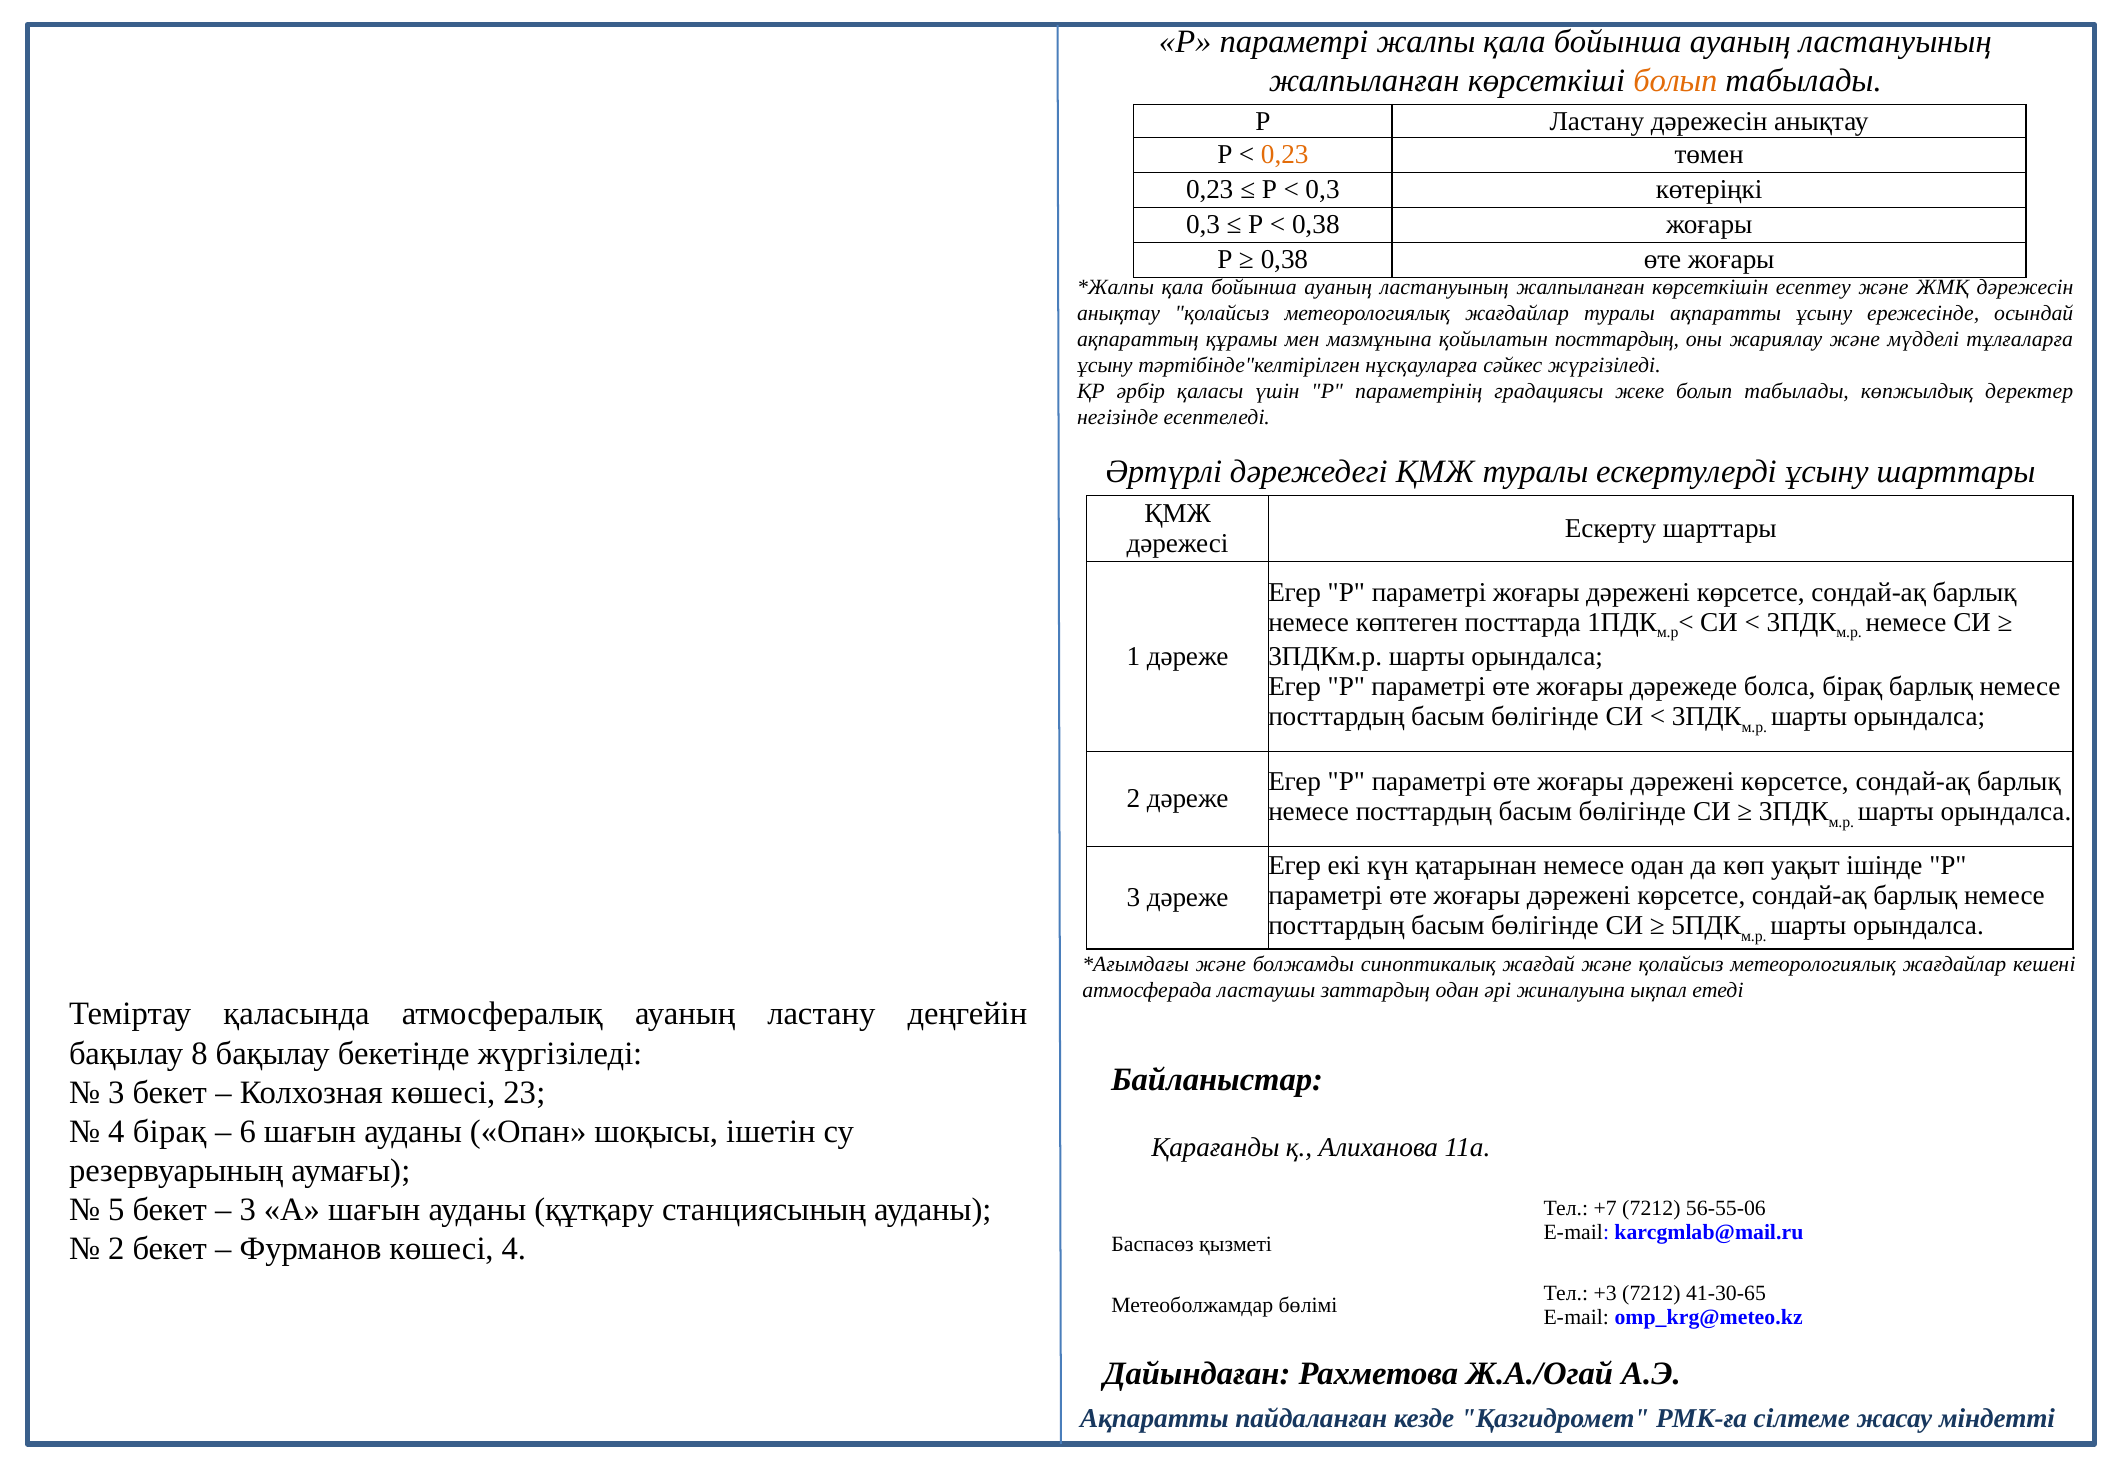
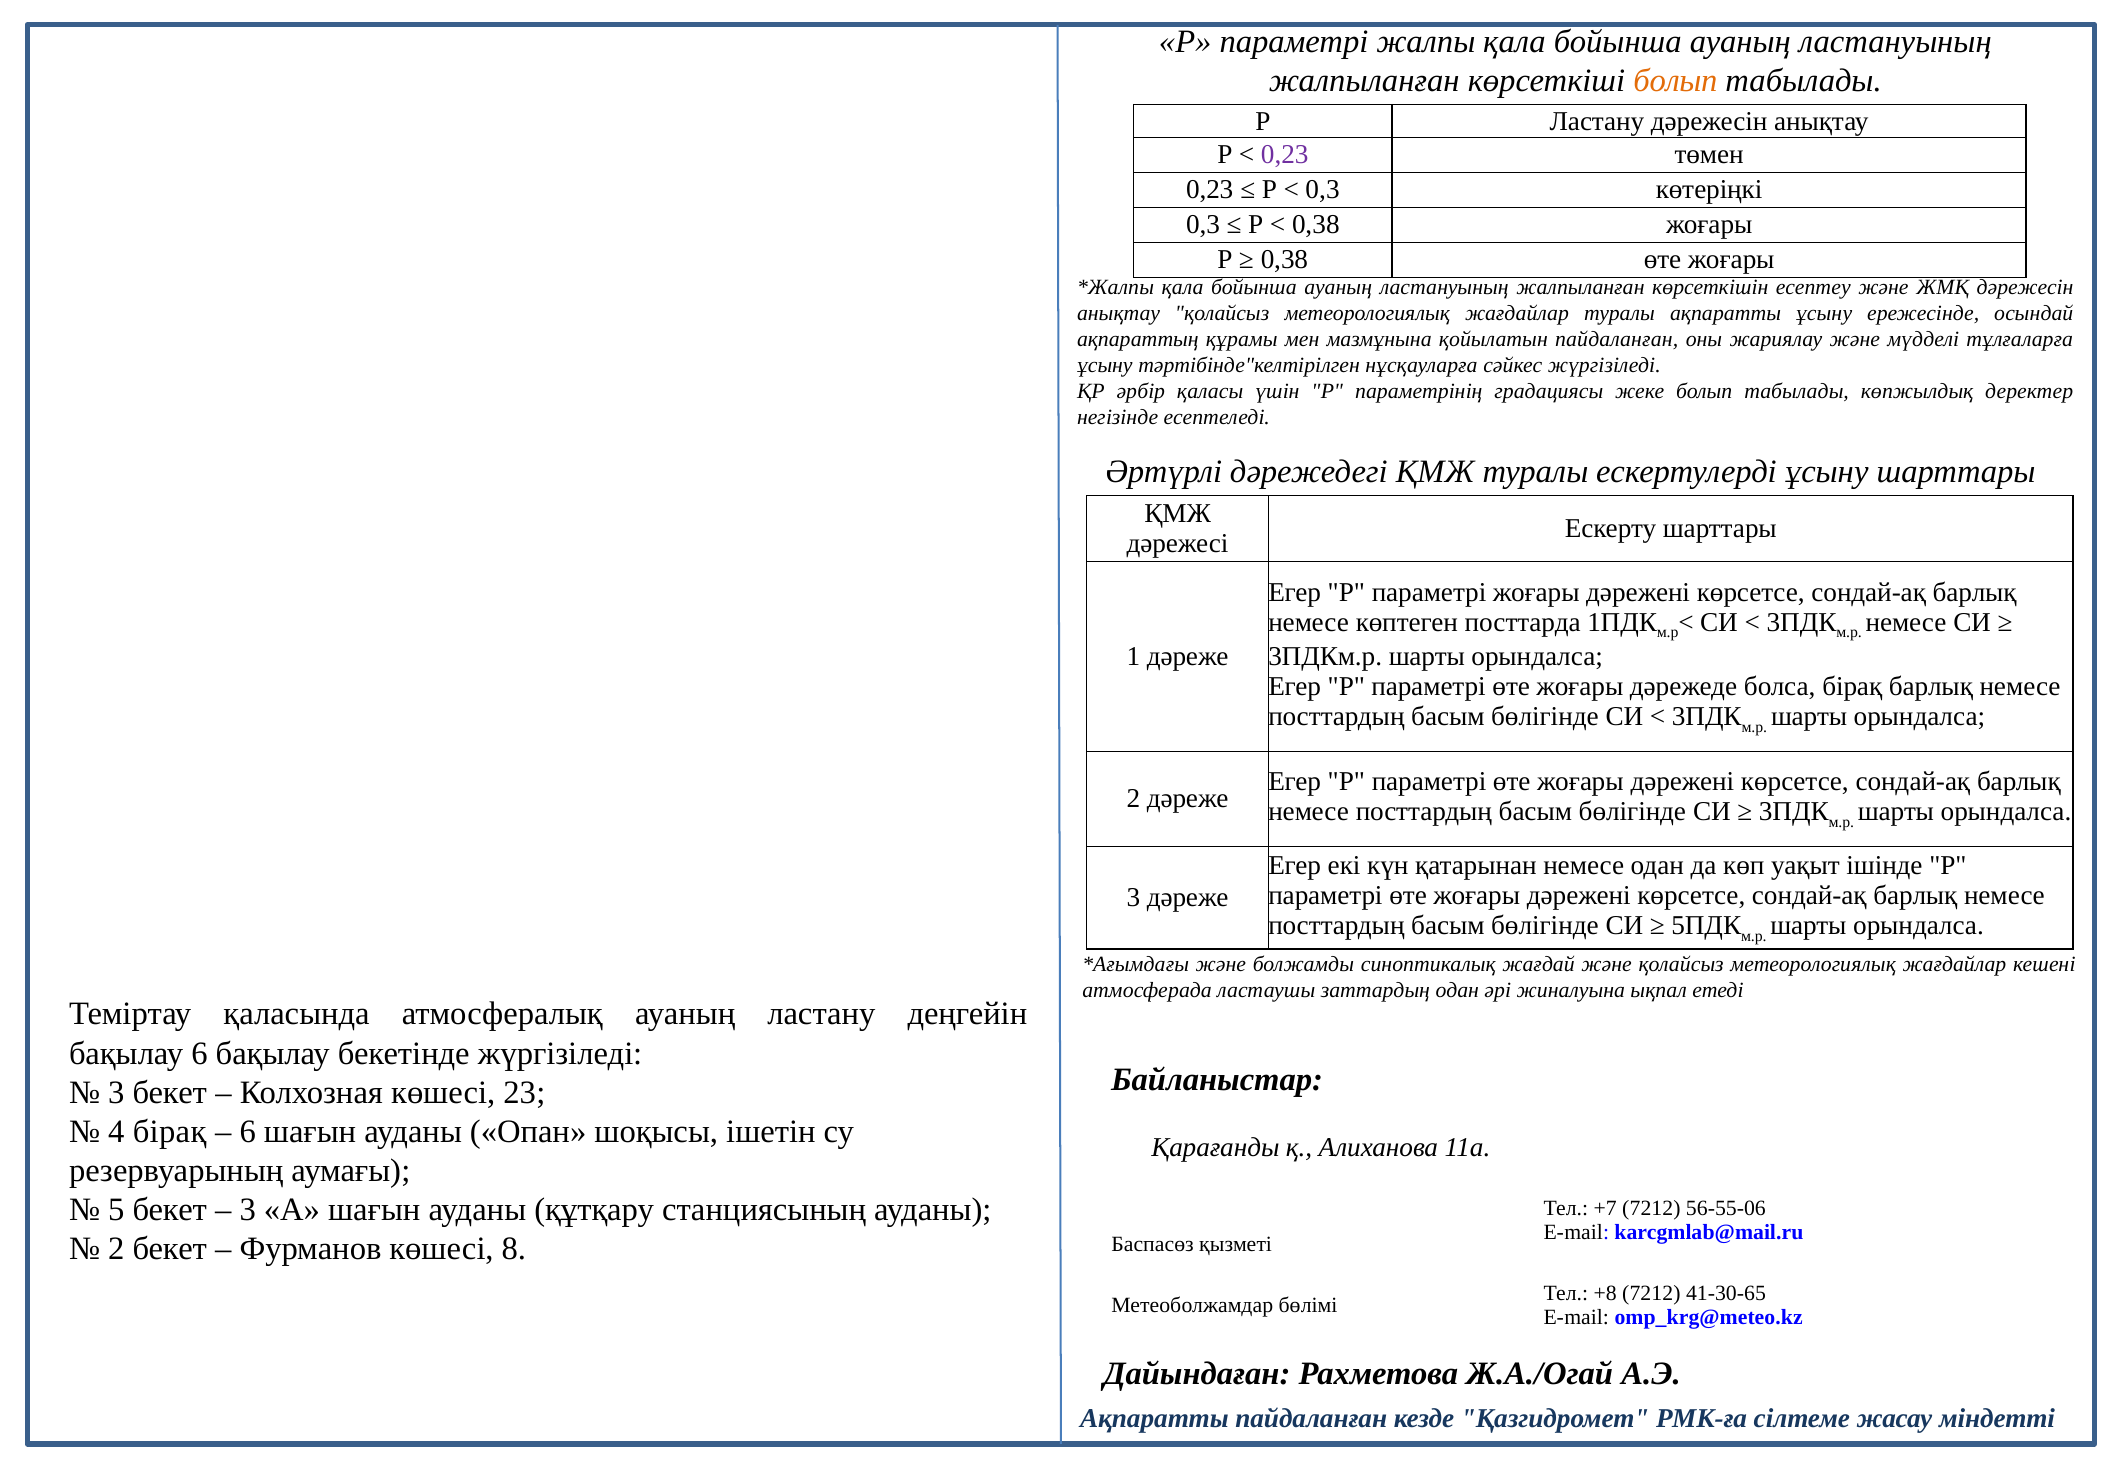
0,23 colour: orange -> purple (1285, 155)
қойылатын посттардың: посттардың -> пайдаланған (1617, 339)
бақылау 8: 8 -> 6 (199, 1053)
көшесі 4: 4 -> 8 (514, 1249)
+3: +3 -> +8 (1605, 1293)
